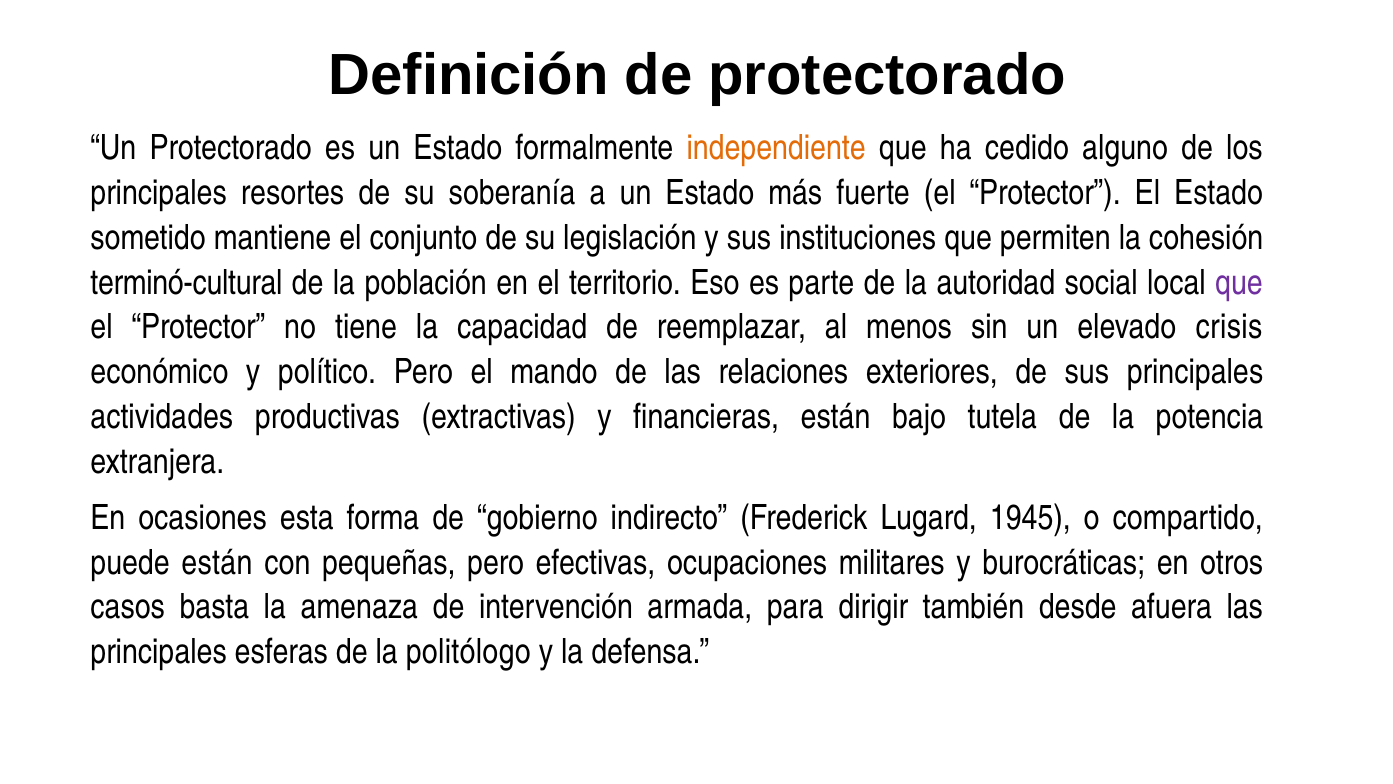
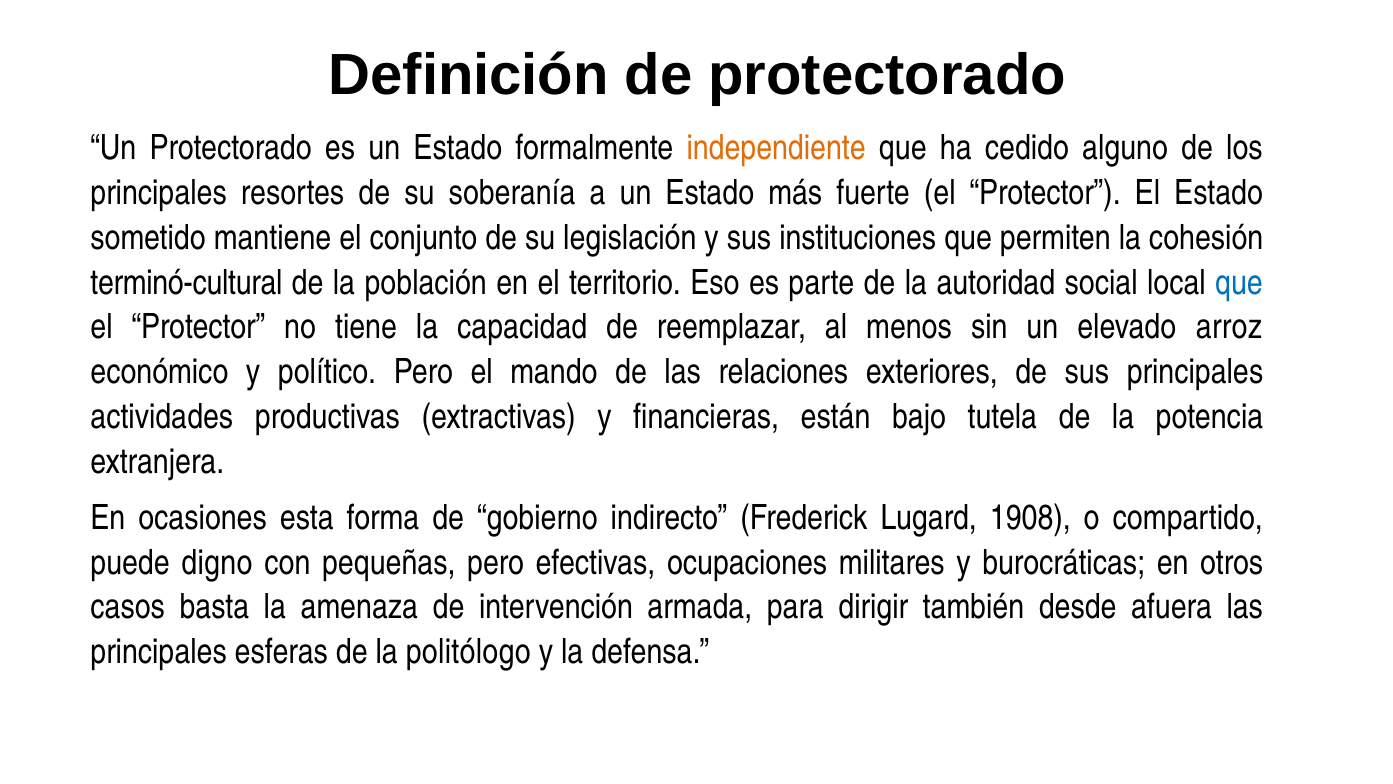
que colour: purple -> blue (1239, 282)
crisis: crisis -> arroz (1229, 327)
1945: 1945 -> 1908 (1030, 518)
puede están: están -> digno (217, 562)
